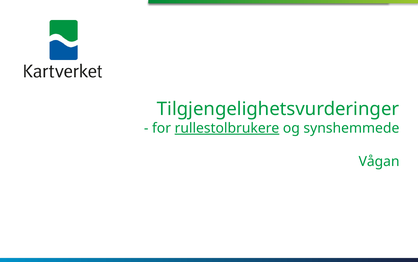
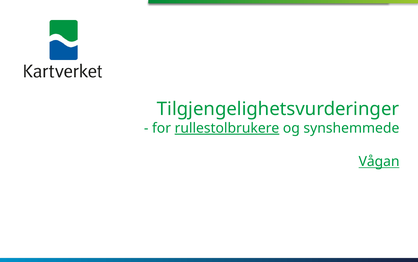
Vågan underline: none -> present (379, 161)
